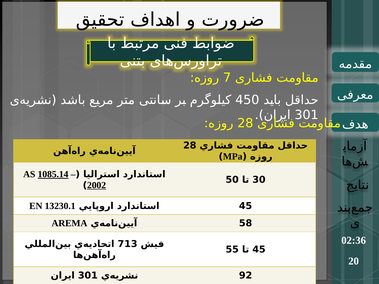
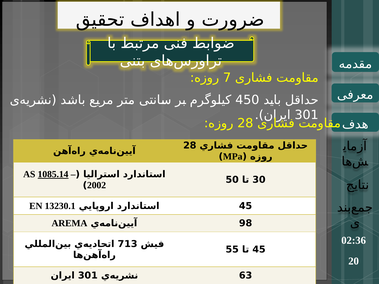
2002 underline: present -> none (97, 185)
58: 58 -> 98 (246, 224)
92: 92 -> 63 (246, 276)
